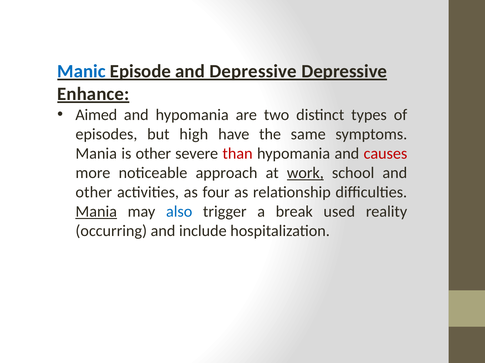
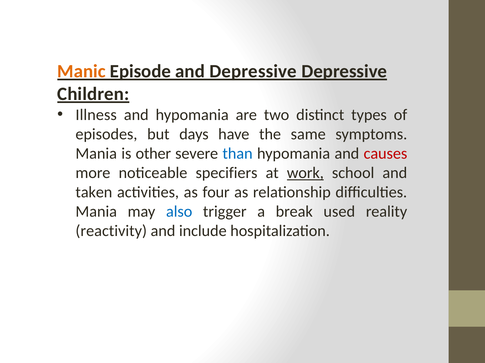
Manic colour: blue -> orange (81, 72)
Enhance: Enhance -> Children (93, 94)
Aimed: Aimed -> Illness (96, 115)
high: high -> days (194, 134)
than colour: red -> blue (238, 154)
approach: approach -> specifiers (227, 173)
other: other -> taken (94, 193)
Mania underline: present -> none (96, 212)
occurring: occurring -> reactivity (111, 231)
